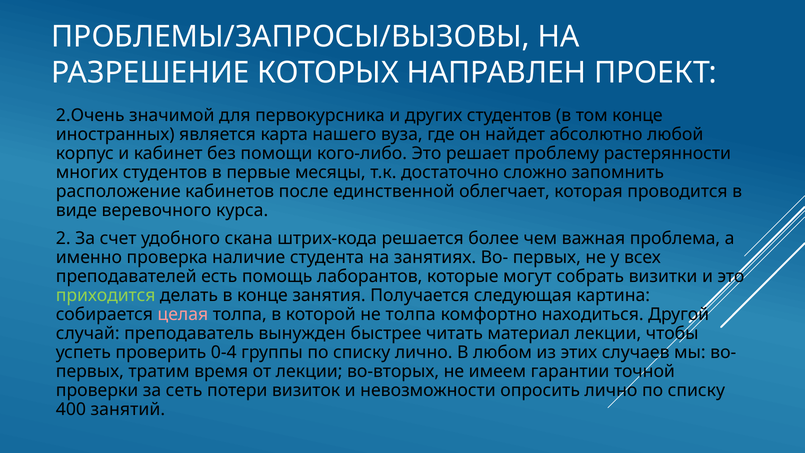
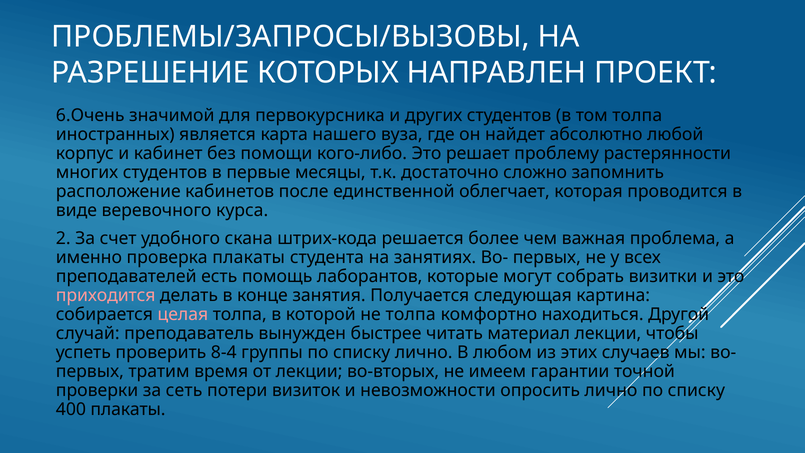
2.Очень: 2.Очень -> 6.Очень (90, 115)
том конце: конце -> толпа (637, 115)
проверка наличие: наличие -> плакаты (249, 257)
приходится colour: light green -> pink (106, 295)
0-4: 0-4 -> 8-4 (224, 352)
400 занятий: занятий -> плакаты (128, 409)
